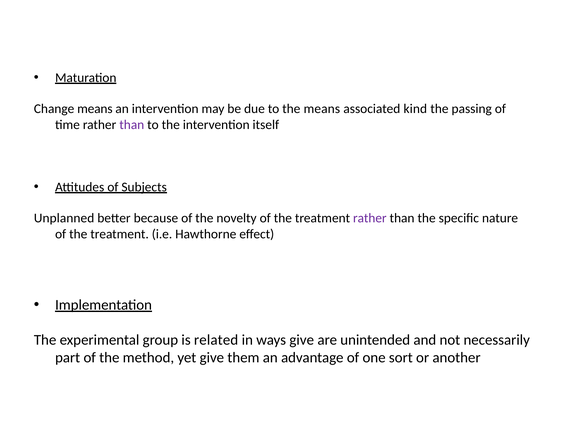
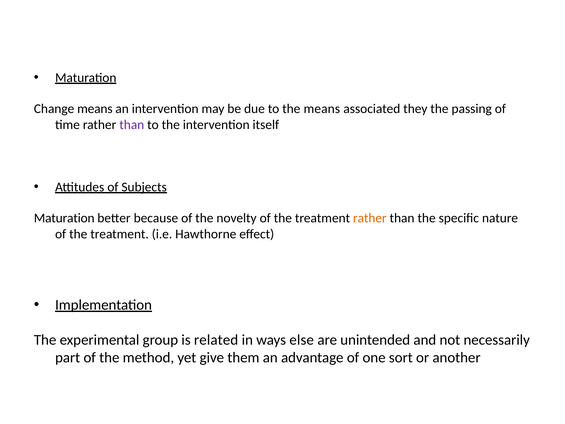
kind: kind -> they (415, 109)
Unplanned: Unplanned -> Maturation (64, 218)
rather colour: purple -> orange (370, 218)
ways give: give -> else (302, 340)
